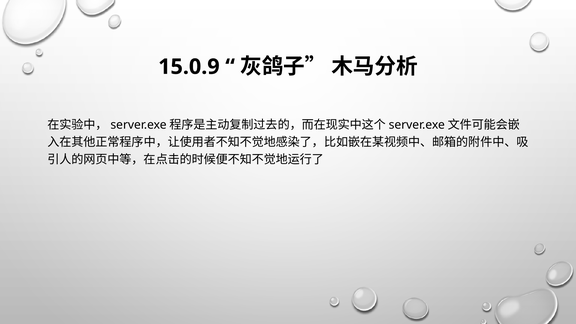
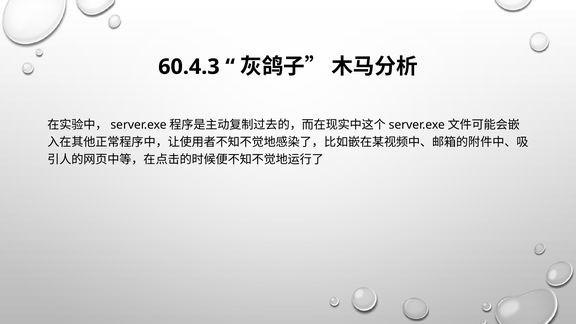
15.0.9: 15.0.9 -> 60.4.3 (189, 67)
